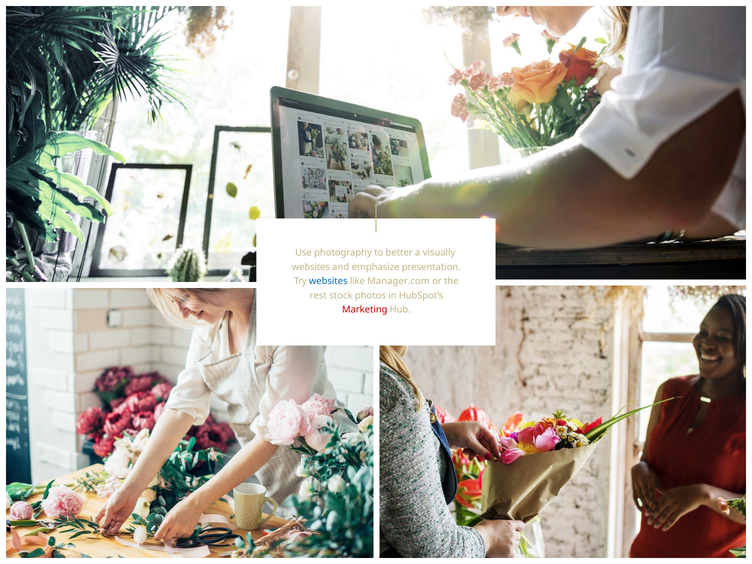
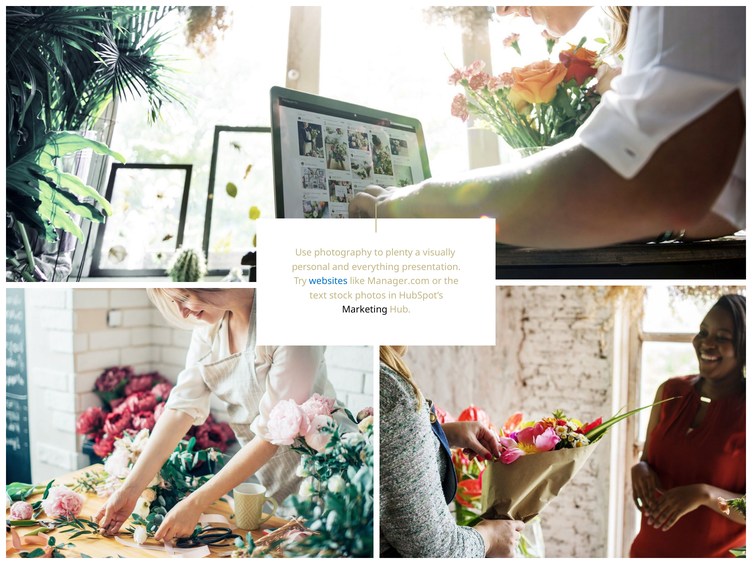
better: better -> plenty (399, 253)
websites: websites -> personal (311, 267)
emphasize: emphasize -> everything (376, 267)
rest: rest -> text (318, 295)
Marketing colour: red -> black (365, 310)
